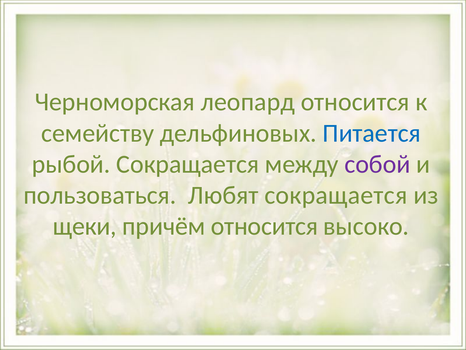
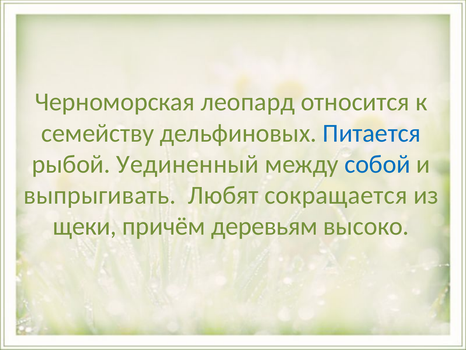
рыбой Сокращается: Сокращается -> Уединенный (188, 164)
собой colour: purple -> blue (377, 164)
пользоваться: пользоваться -> выпрыгивать (100, 195)
причём относится: относится -> деревьям (264, 226)
